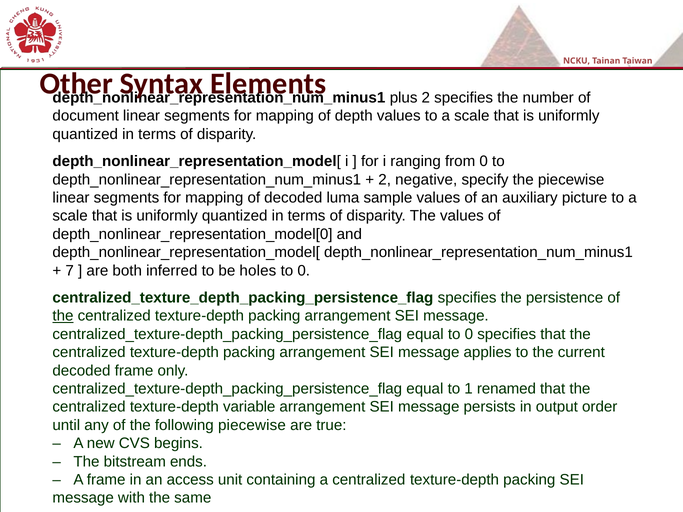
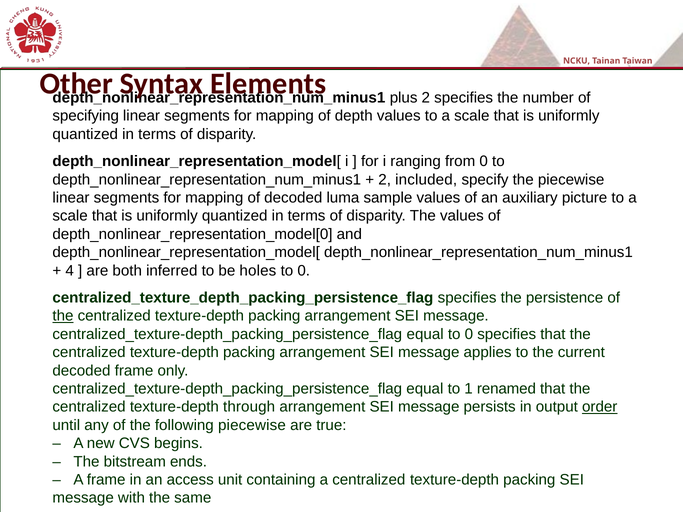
document: document -> specifying (86, 116)
negative: negative -> included (426, 180)
7: 7 -> 4 (70, 271)
variable: variable -> through (249, 407)
order underline: none -> present (600, 407)
